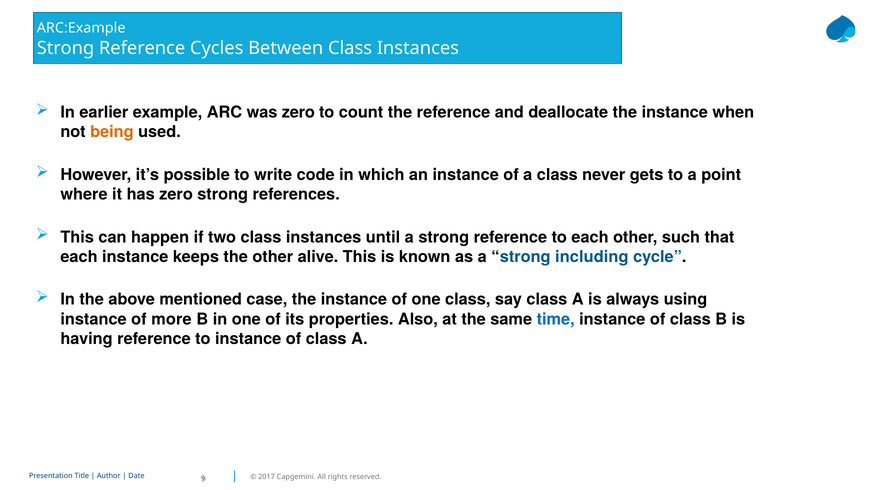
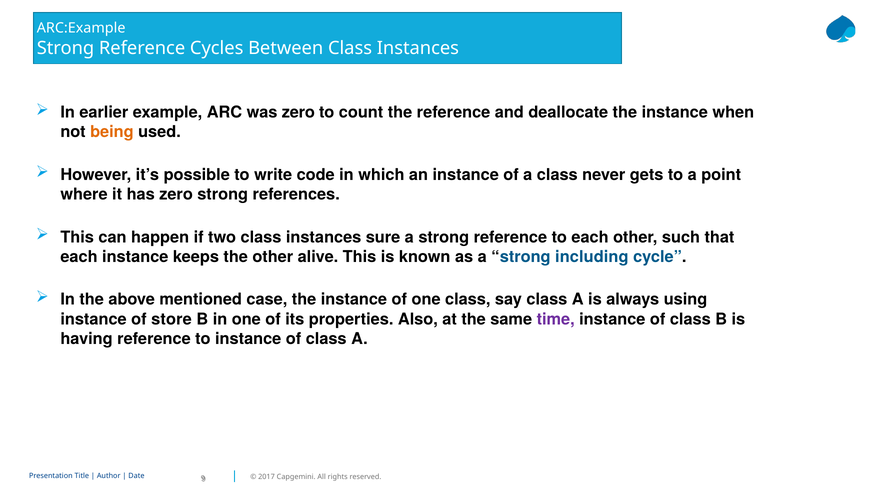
until: until -> sure (383, 237)
more: more -> store (171, 319)
time colour: blue -> purple (556, 319)
